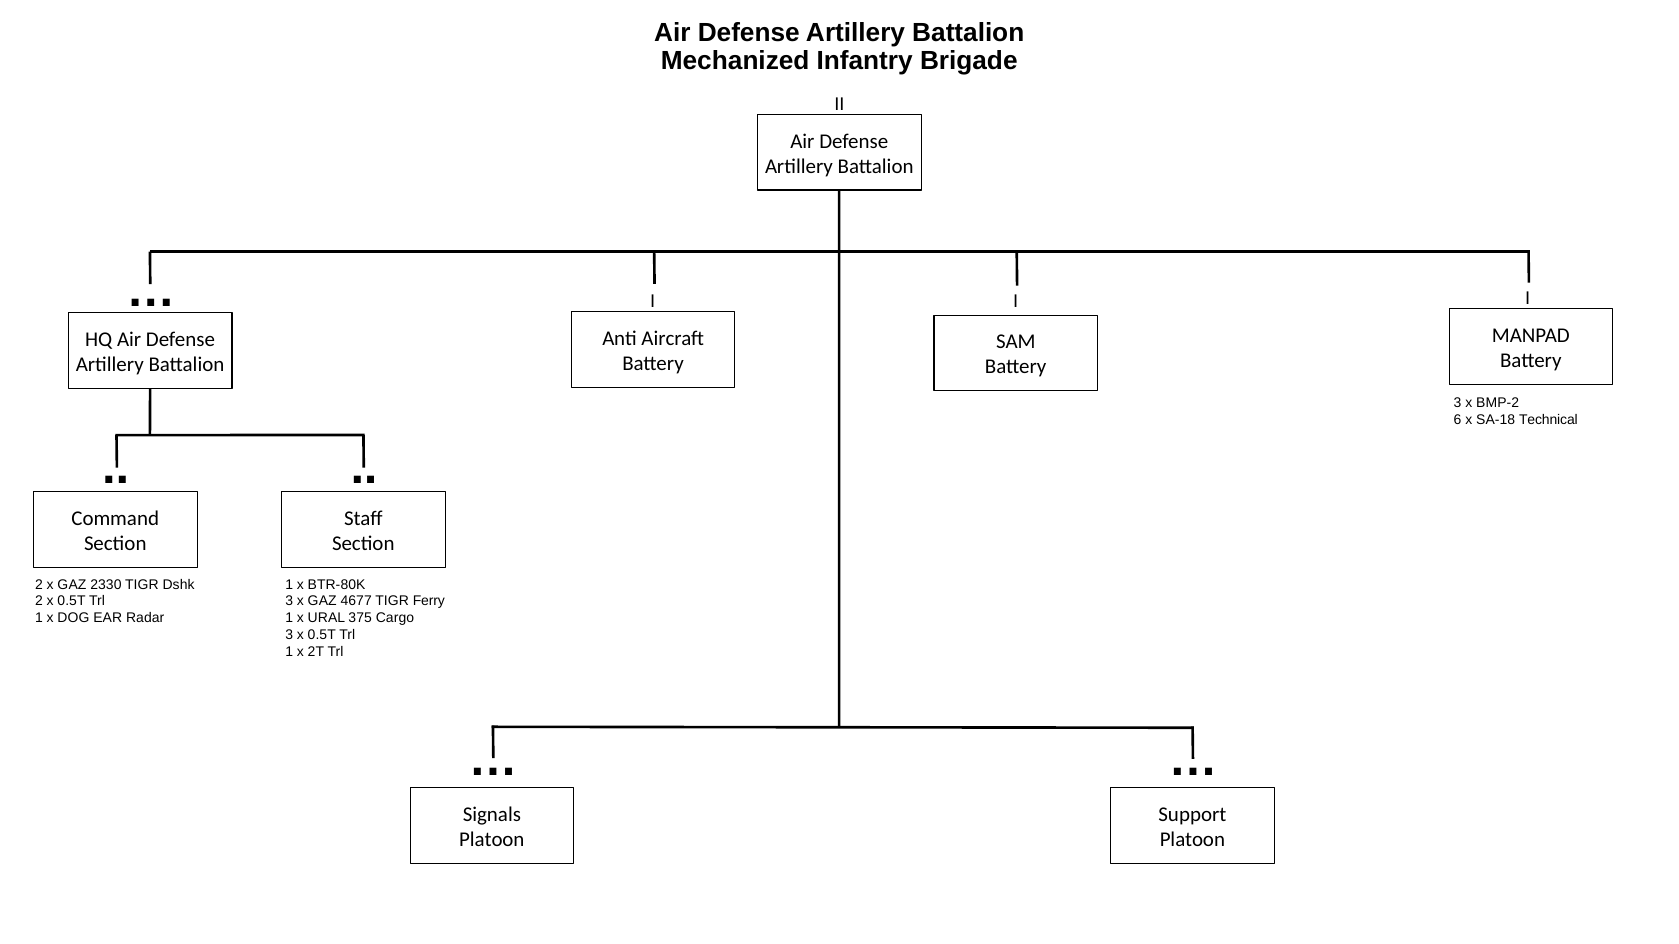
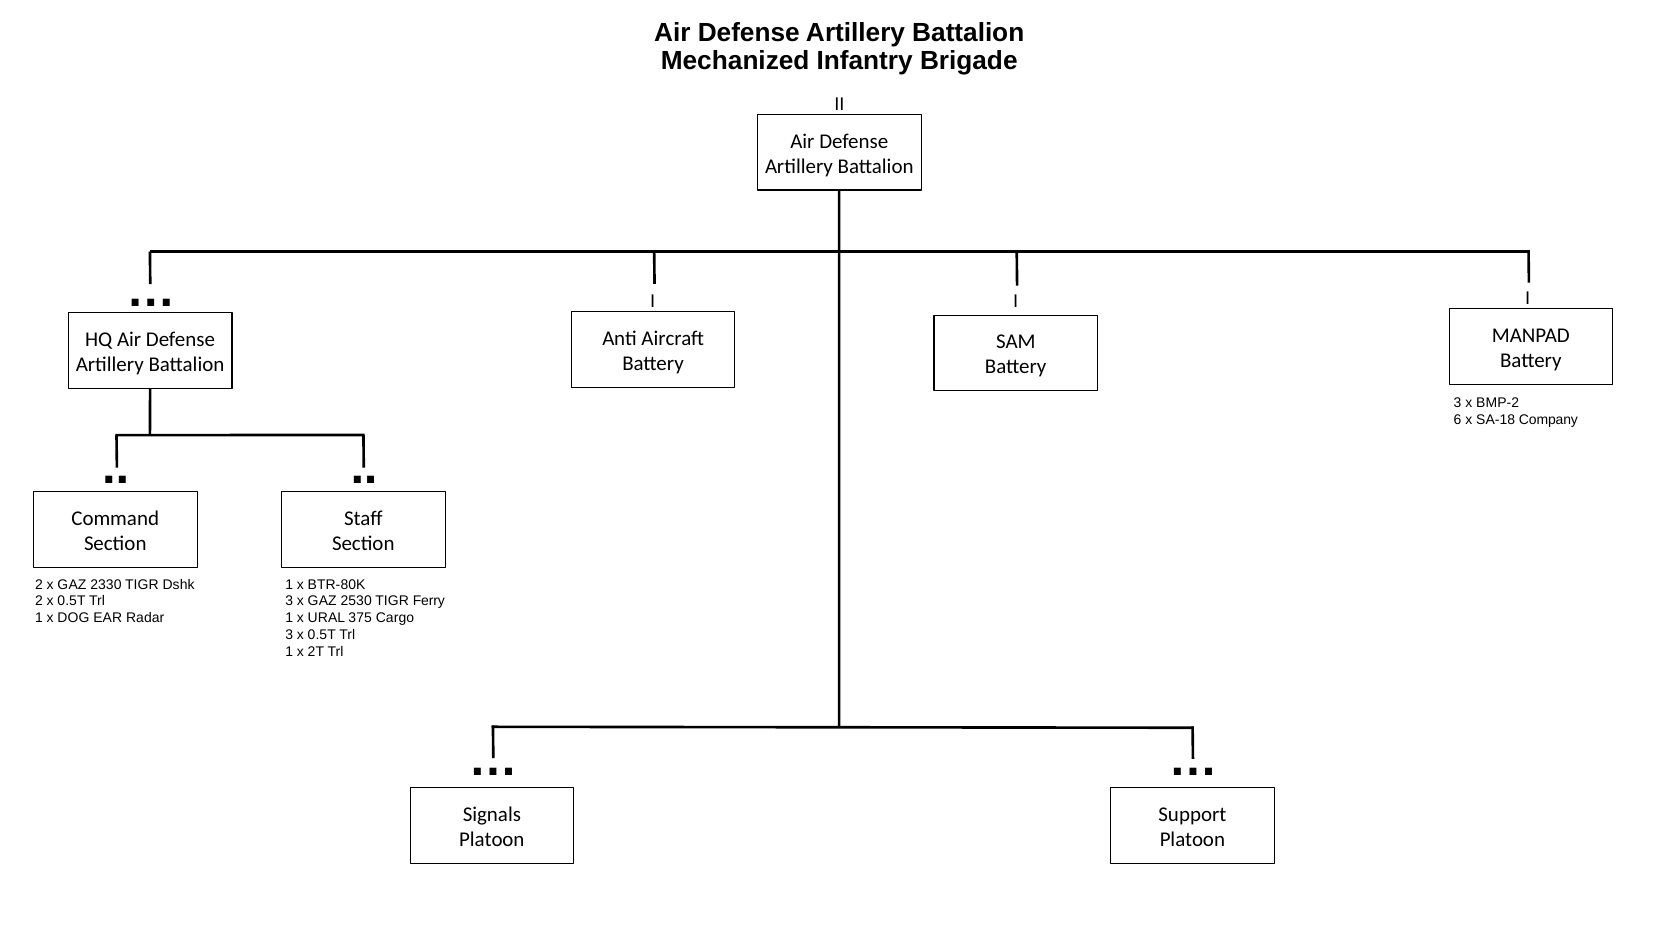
Technical: Technical -> Company (1548, 420)
4677: 4677 -> 2530 (356, 602)
